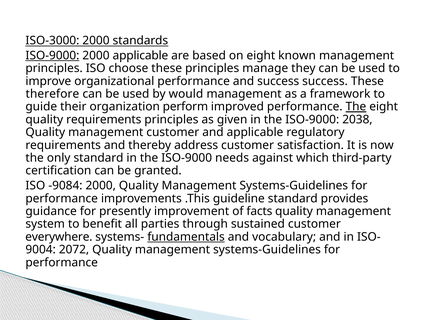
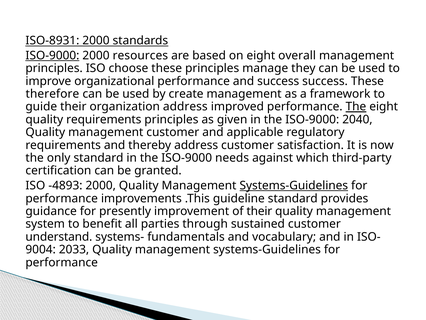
ISO-3000: ISO-3000 -> ISO-8931 (52, 41)
2000 applicable: applicable -> resources (140, 55)
known: known -> overall (297, 55)
would: would -> create (186, 94)
organization perform: perform -> address (185, 107)
2038: 2038 -> 2040 (357, 119)
-9084: -9084 -> -4893 (65, 185)
Systems-Guidelines underline: none -> present (294, 185)
of facts: facts -> their (259, 211)
everywhere: everywhere -> understand (59, 236)
fundamentals underline: present -> none (186, 236)
2072: 2072 -> 2033 (74, 249)
